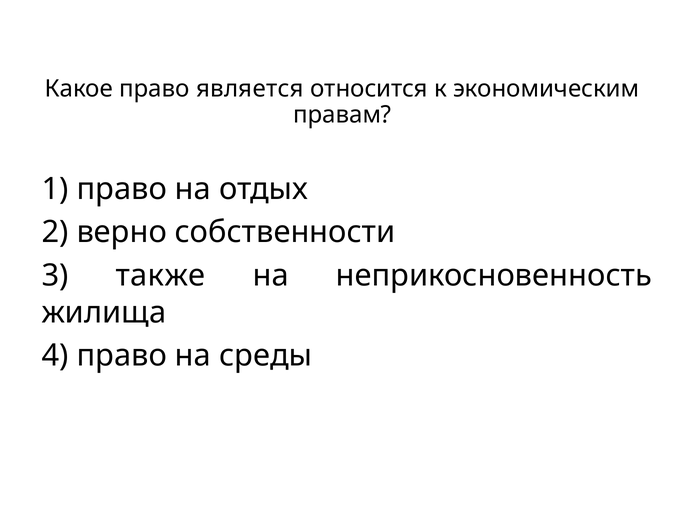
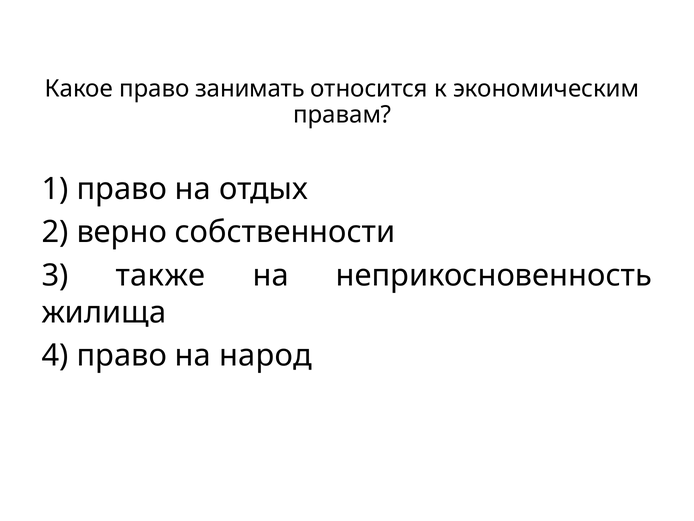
является: является -> занимать (250, 89)
среды: среды -> народ (266, 355)
